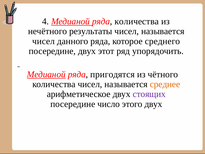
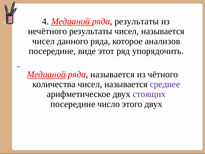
ряда количества: количества -> результаты (137, 21)
среднего: среднего -> анализов (163, 41)
посередине двух: двух -> виде (87, 51)
ряда пригодятся: пригодятся -> называется (113, 74)
среднее colour: orange -> purple (165, 84)
